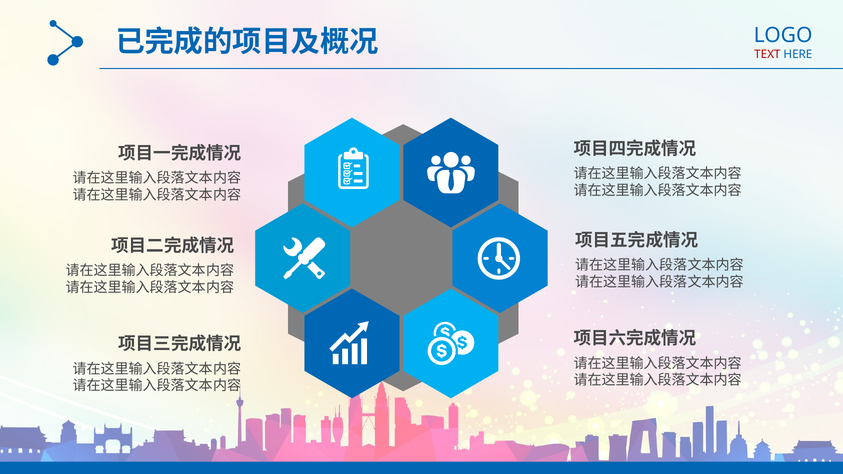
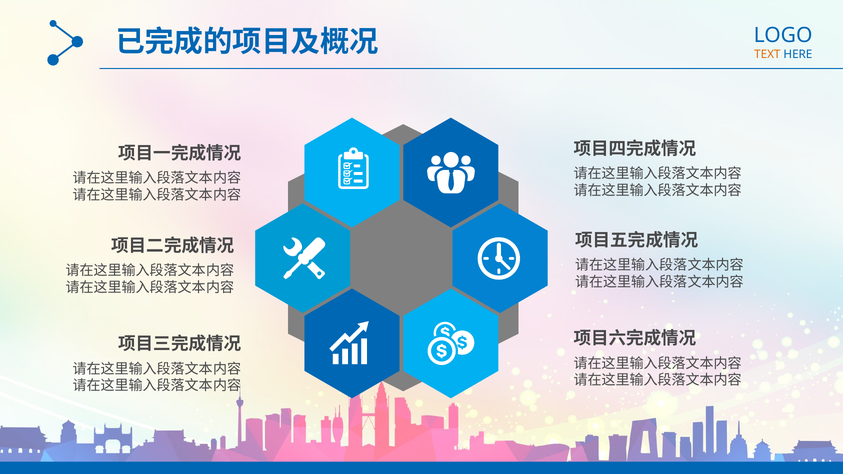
TEXT colour: red -> orange (767, 54)
